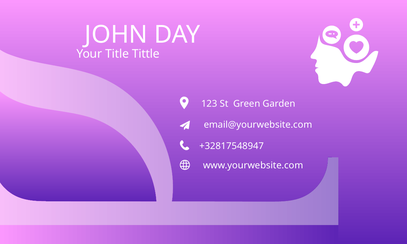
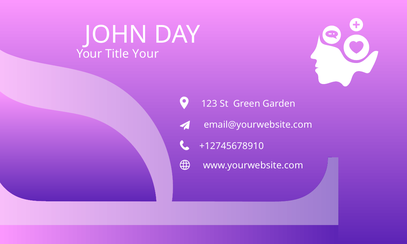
Title Tittle: Tittle -> Your (146, 54)
+32817548947: +32817548947 -> +12745678910 (232, 146)
